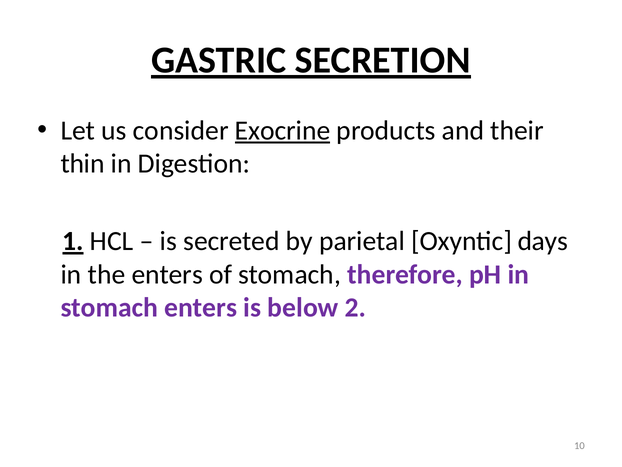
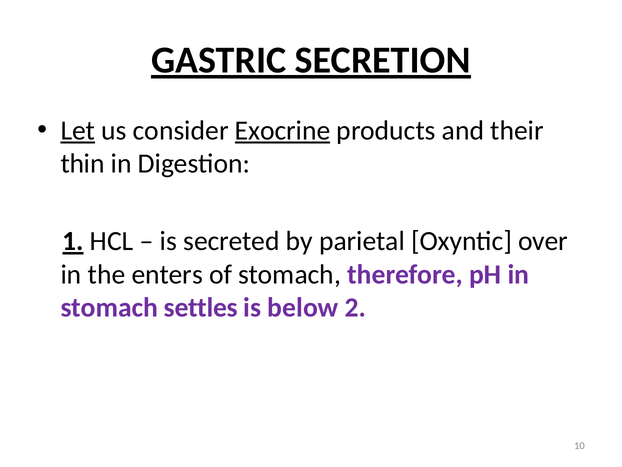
Let underline: none -> present (78, 130)
days: days -> over (543, 241)
stomach enters: enters -> settles (201, 307)
